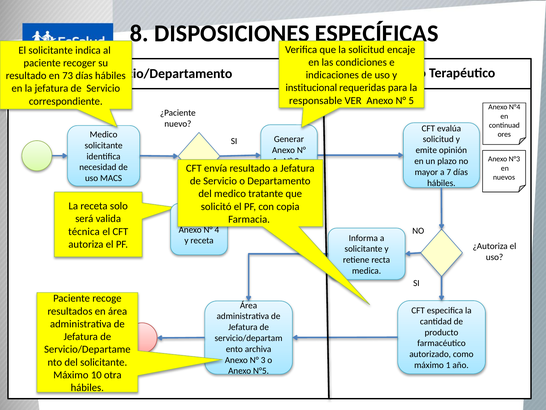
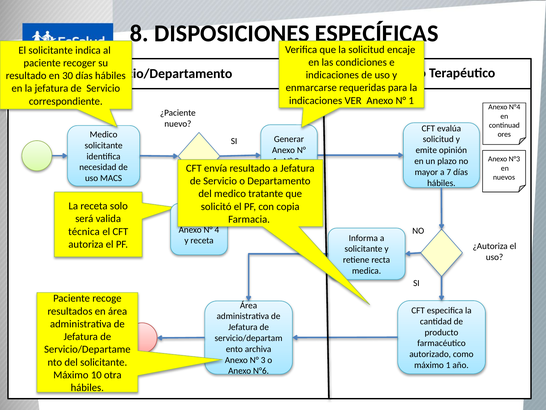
73: 73 -> 30 (68, 76)
institucional: institucional -> enmarcarse (311, 88)
responsable: responsable -> indicaciones (316, 100)
VER Anexo N° 5: 5 -> 1 (411, 100)
N°5: N°5 -> N°6 (261, 370)
